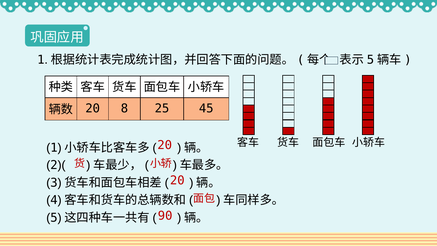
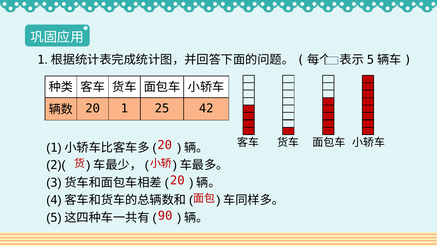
8: 8 -> 1 (124, 108)
45: 45 -> 42 (206, 108)
